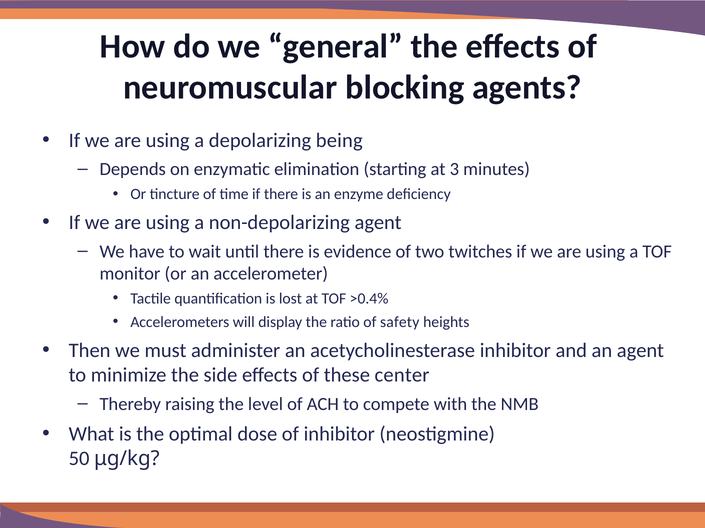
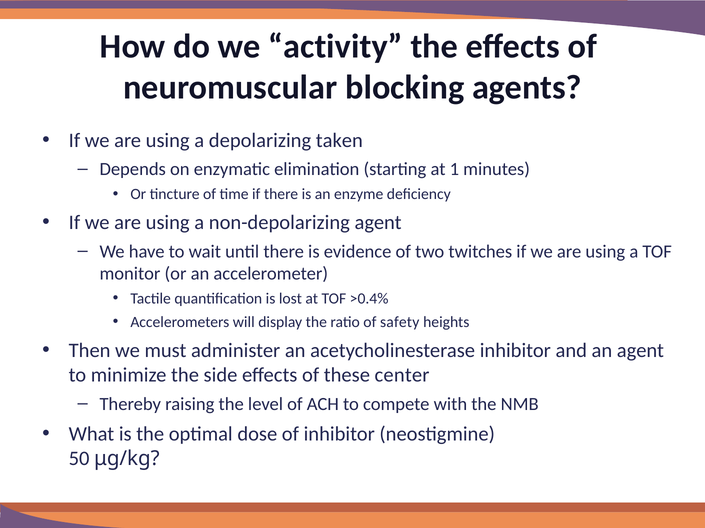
general: general -> activity (335, 47)
being: being -> taken (339, 141)
3: 3 -> 1 (454, 170)
